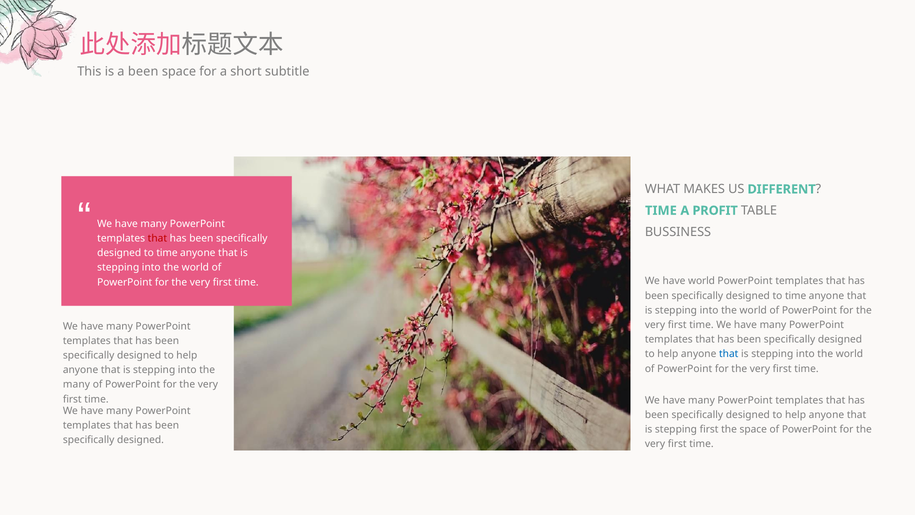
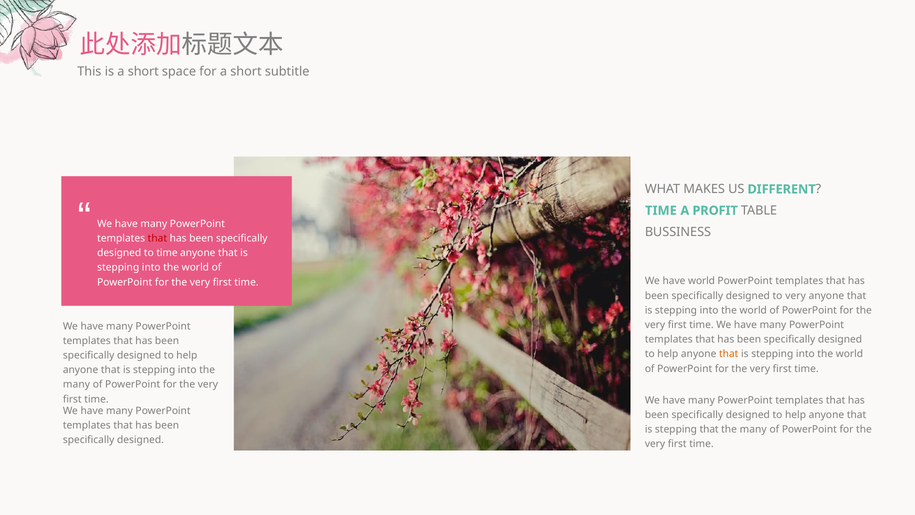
is a been: been -> short (143, 72)
time: time -> very (796, 296)
that colour: blue -> orange (729, 354)
stepping first: first -> that (709, 429)
space: space -> many (753, 429)
